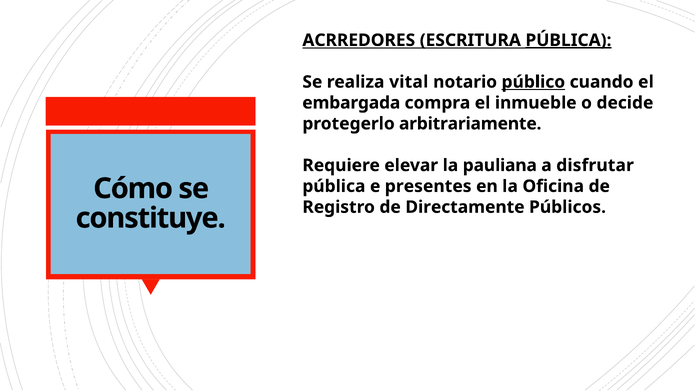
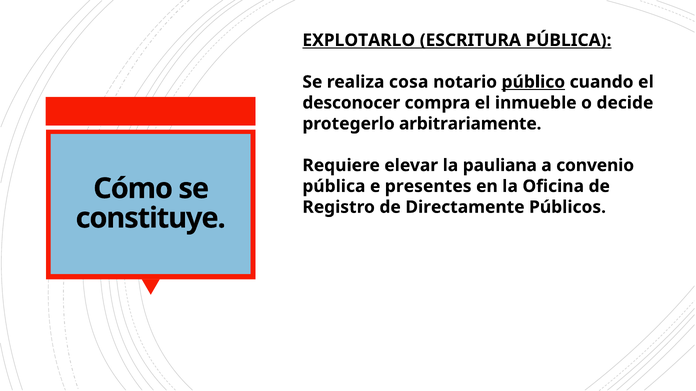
ACRREDORES: ACRREDORES -> EXPLOTARLO (359, 40)
PÚBLICA underline: present -> none (568, 40)
vital: vital -> cosa (409, 82)
embargada: embargada -> desconocer (351, 103)
disfrutar: disfrutar -> convenio (595, 166)
